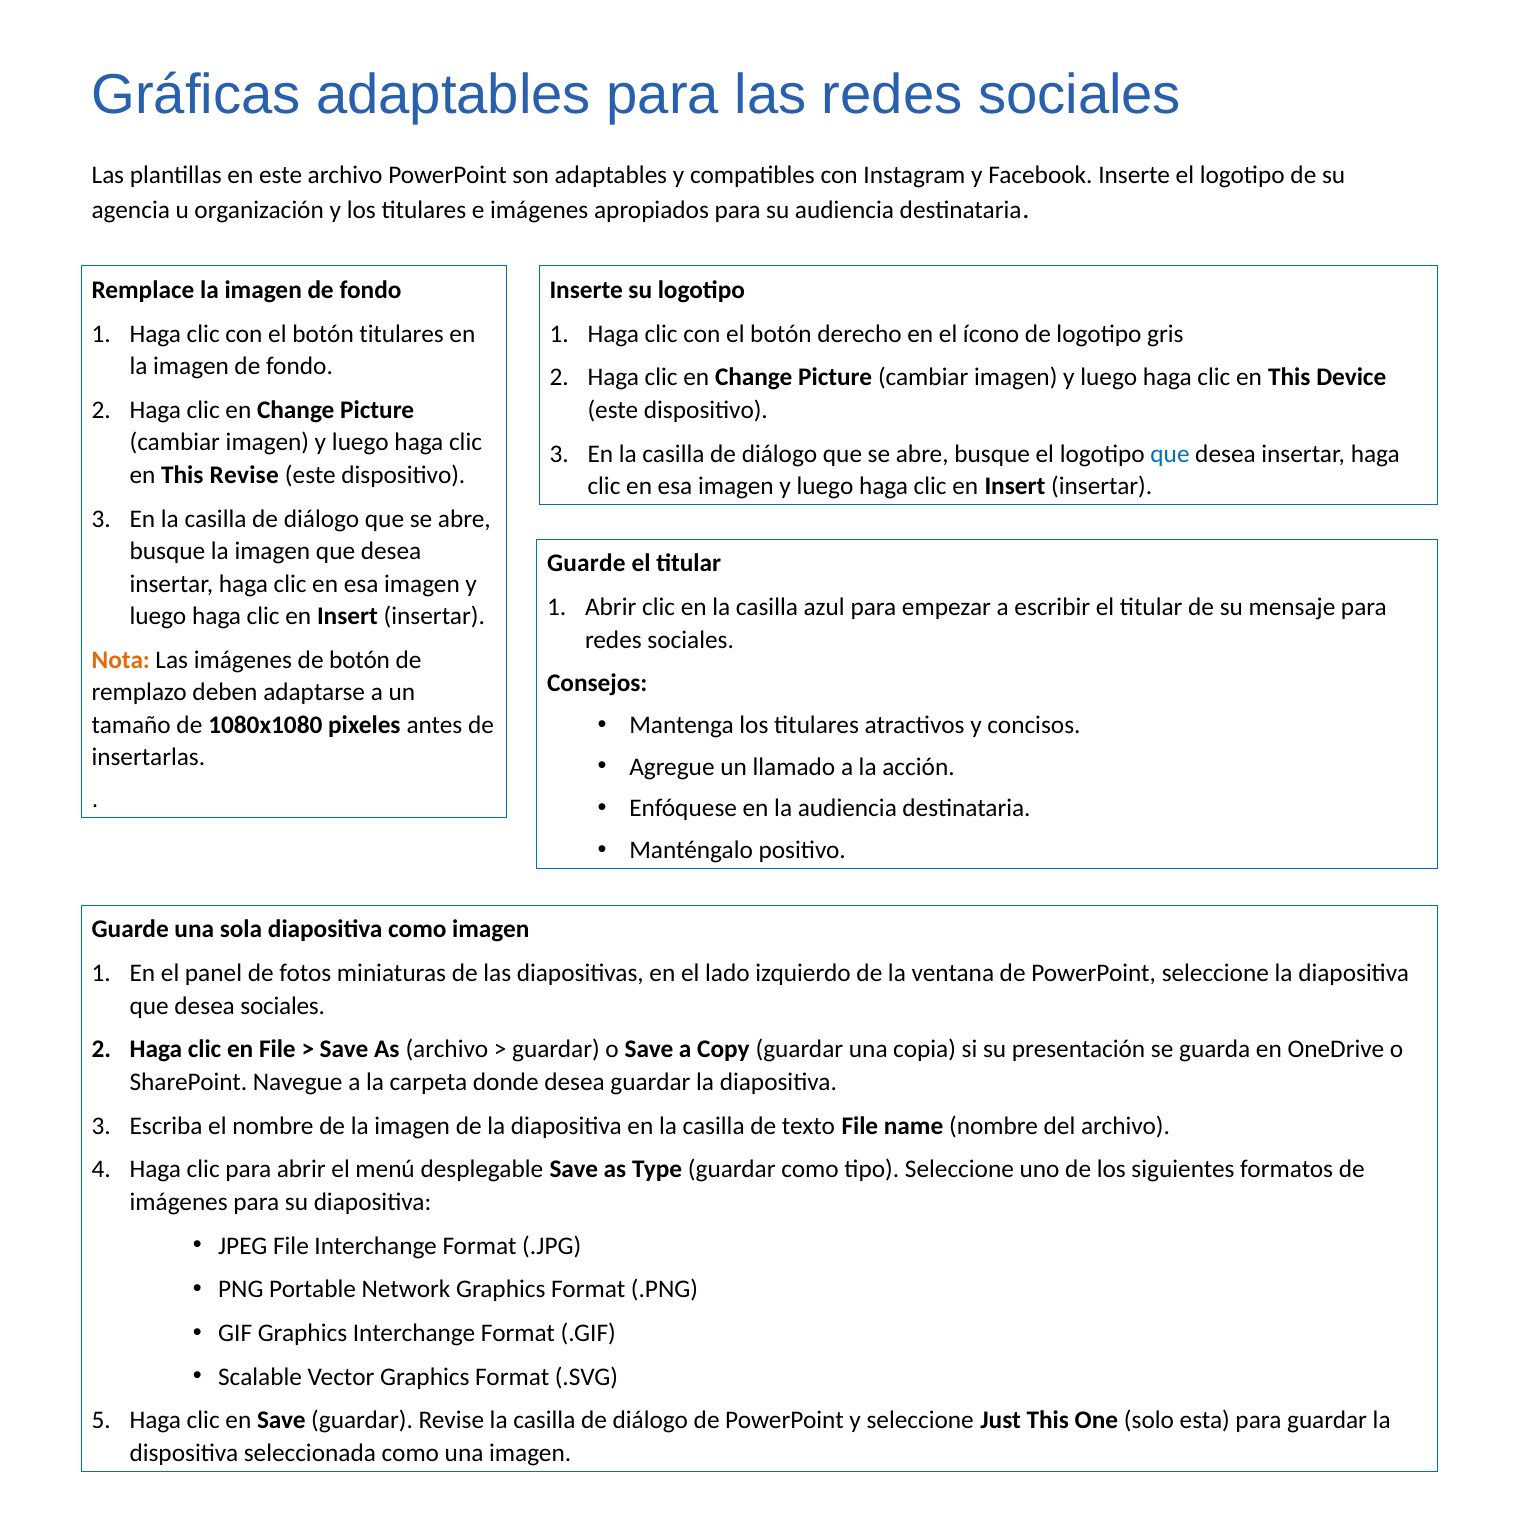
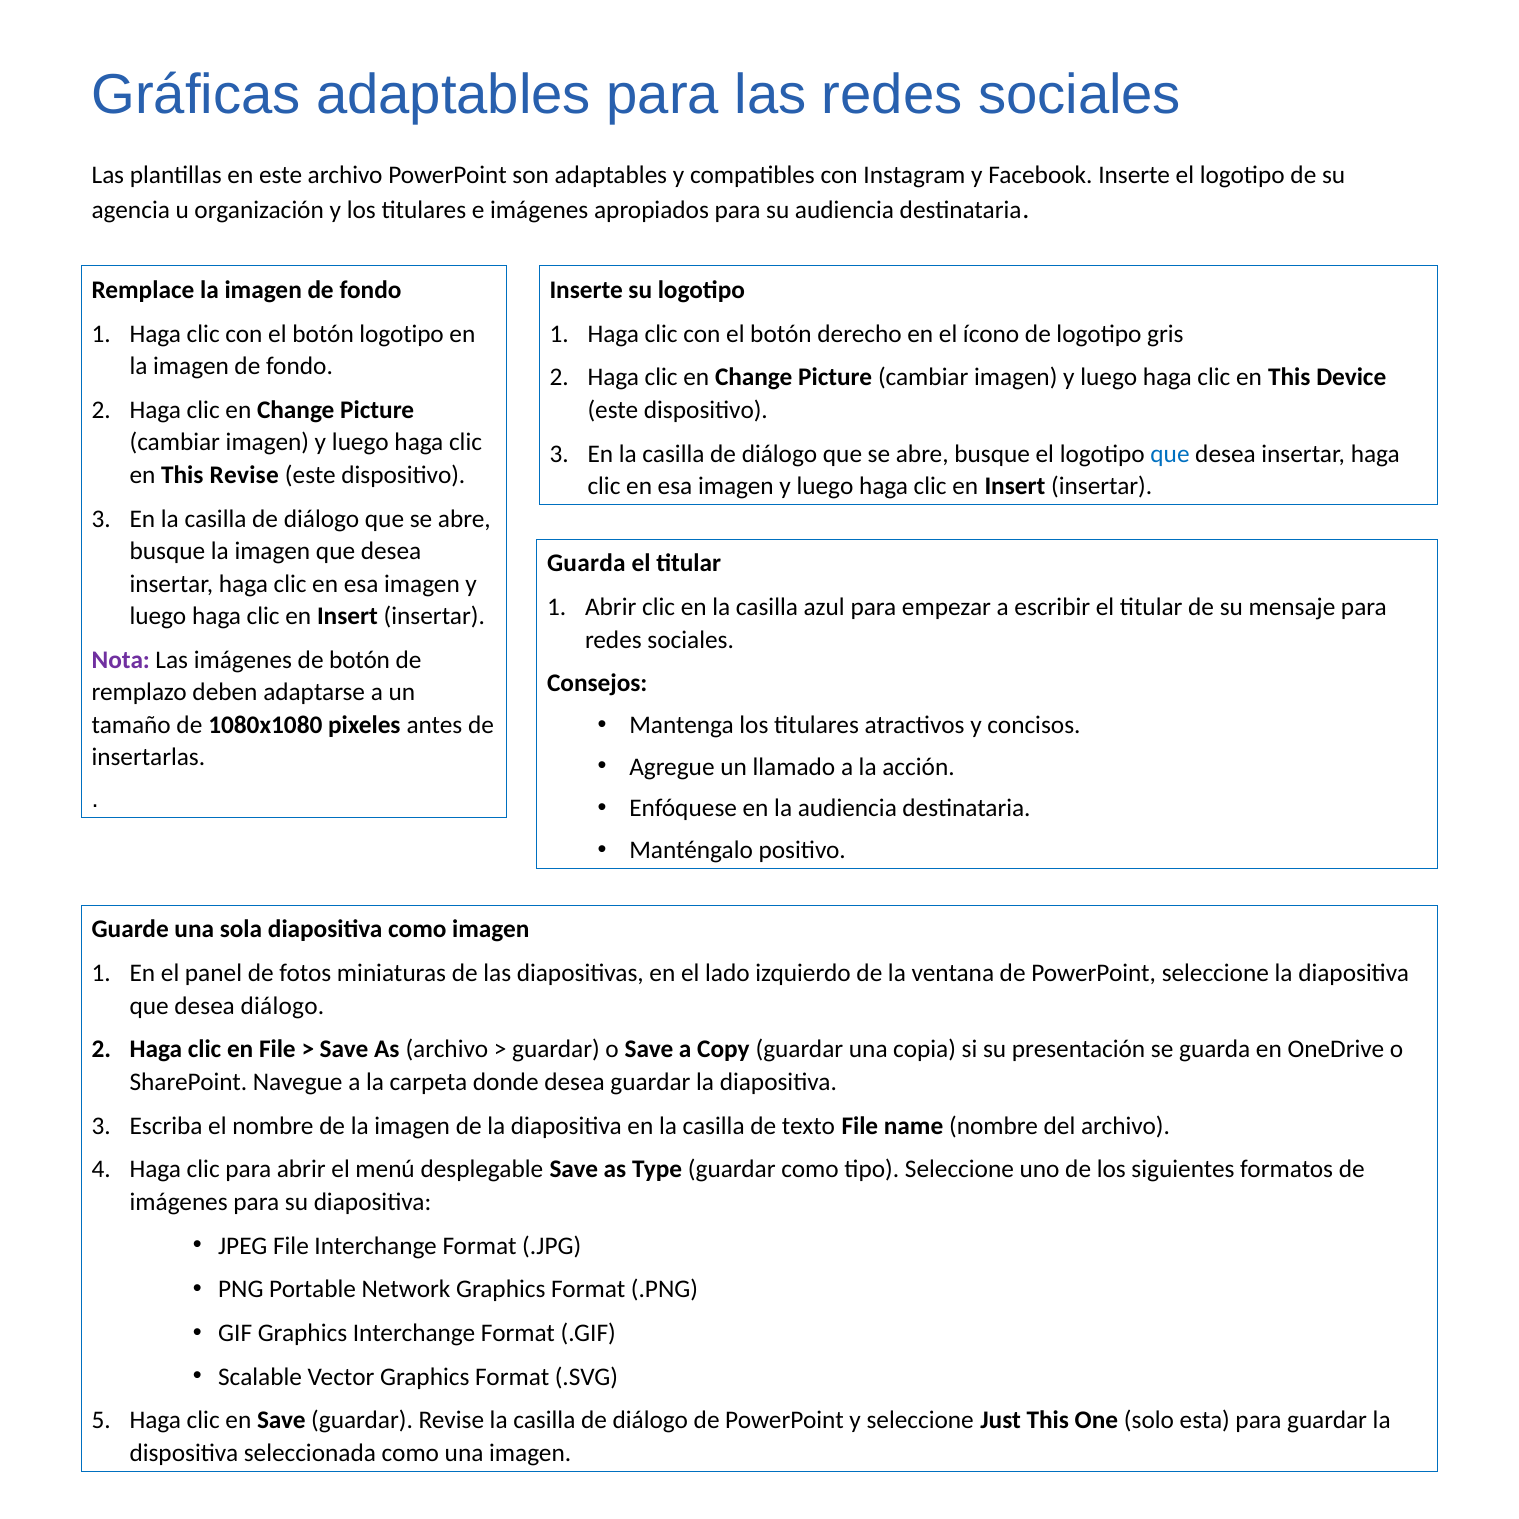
botón titulares: titulares -> logotipo (402, 334)
Guarde: Guarde -> Guarda (586, 564)
Nota colour: orange -> purple (121, 660)
desea sociales: sociales -> diálogo (282, 1006)
